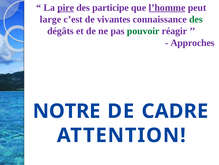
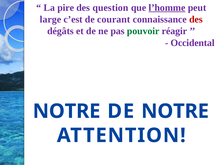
pire underline: present -> none (66, 8)
participe: participe -> question (110, 8)
vivantes: vivantes -> courant (114, 19)
des colour: green -> red (196, 19)
Approches: Approches -> Occidental (193, 43)
DE CADRE: CADRE -> NOTRE (175, 111)
